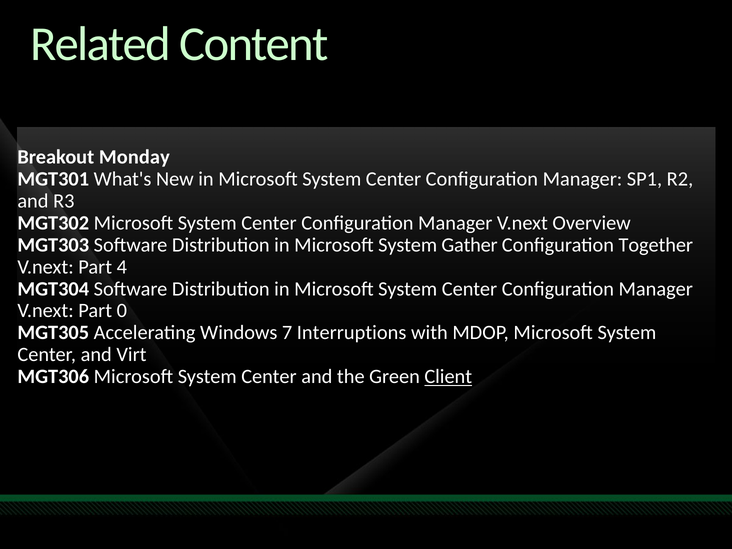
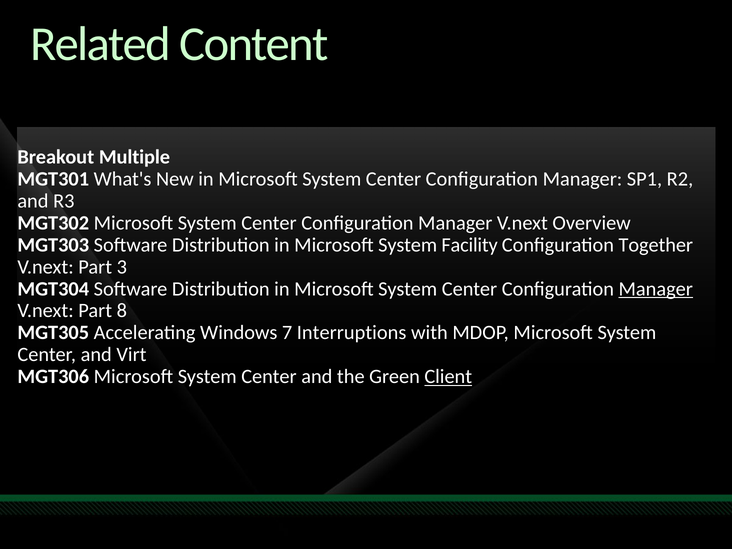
Monday: Monday -> Multiple (134, 157)
Gather: Gather -> Facility (470, 245)
4: 4 -> 3 (122, 267)
Manager underline: none -> present (656, 289)
0: 0 -> 8 (122, 311)
